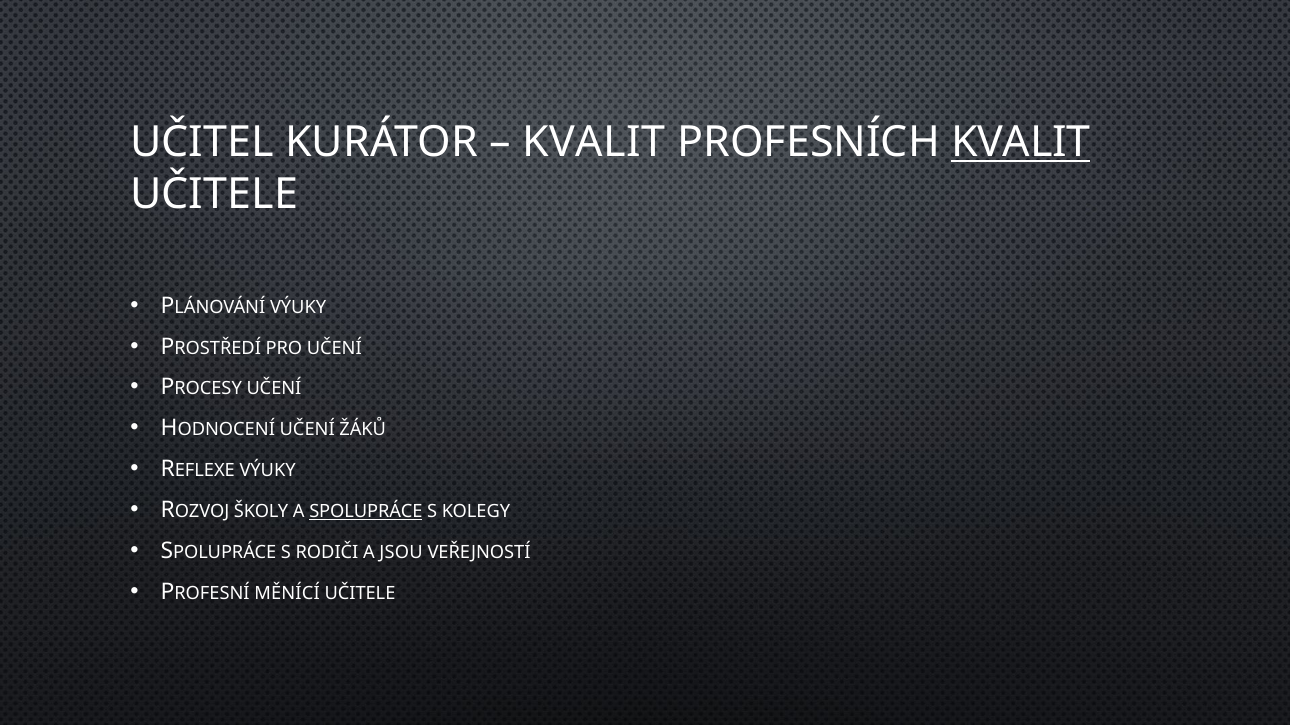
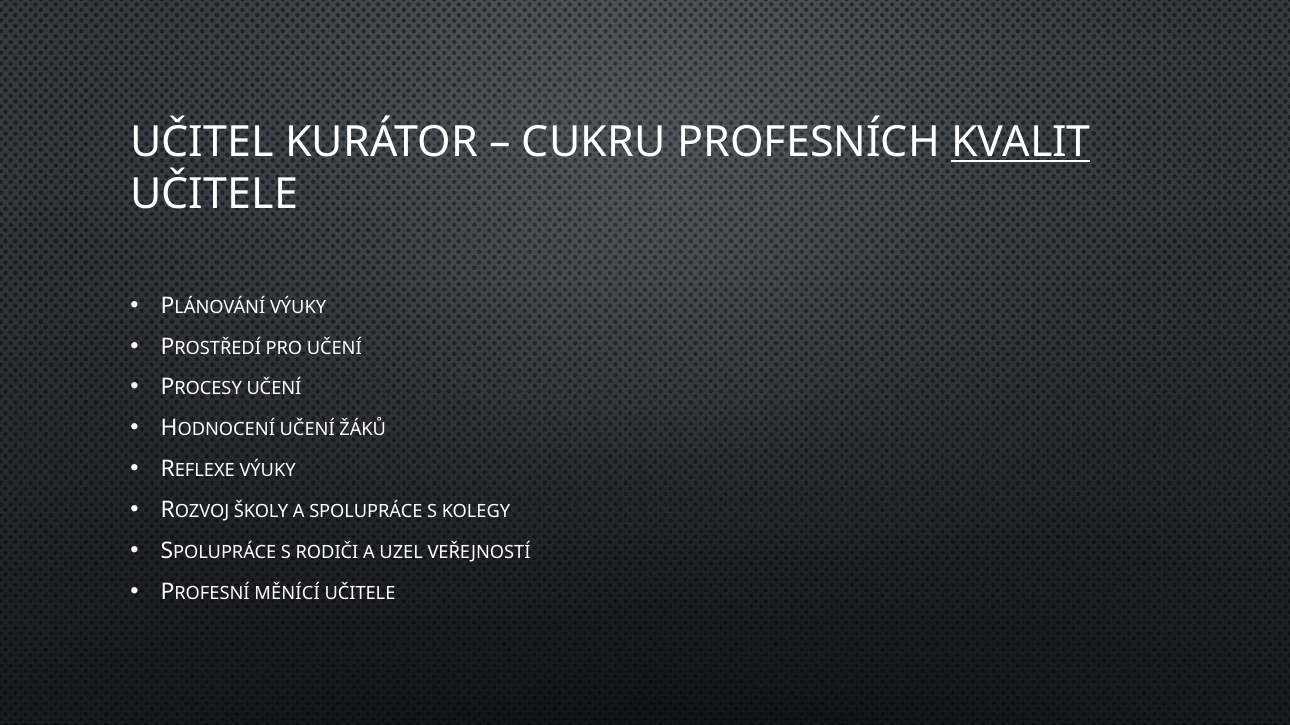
KVALIT: KVALIT -> CUKRU (594, 142)
SPOLUPRÁCE underline: present -> none (366, 512)
JSOU: JSOU -> UZEL (401, 553)
